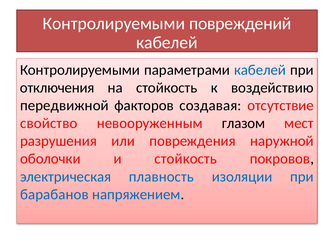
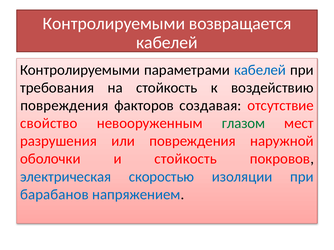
повреждений: повреждений -> возвращается (240, 24)
отключения: отключения -> требования (57, 88)
передвижной: передвижной -> повреждения (64, 106)
глазом colour: black -> green (244, 124)
плавность: плавность -> скоростью (162, 177)
